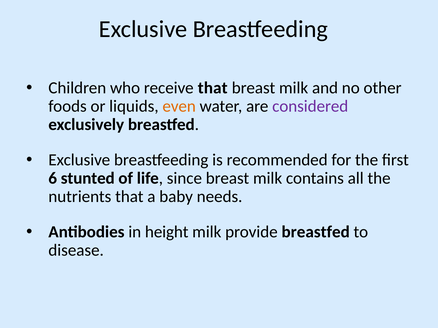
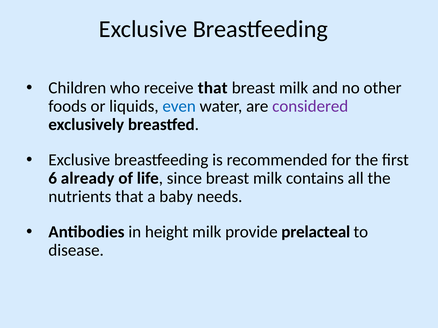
even colour: orange -> blue (179, 106)
stunted: stunted -> already (88, 178)
provide breastfed: breastfed -> prelacteal (316, 232)
